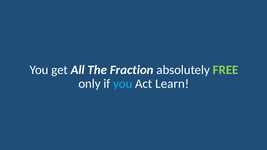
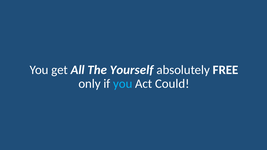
Fraction: Fraction -> Yourself (132, 70)
FREE colour: light green -> white (226, 70)
Learn: Learn -> Could (172, 84)
